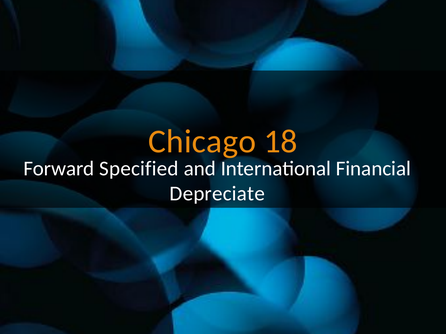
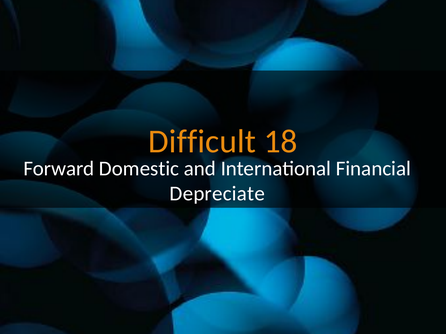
Chicago: Chicago -> Difficult (202, 142)
Specified: Specified -> Domestic (139, 169)
